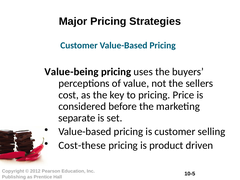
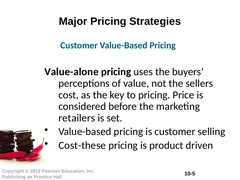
Value-being: Value-being -> Value-alone (71, 72)
separate: separate -> retailers (77, 118)
